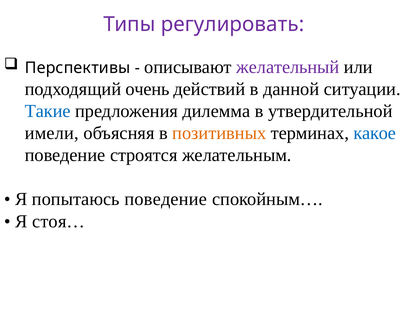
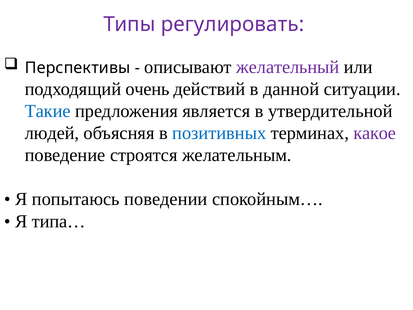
дилемма: дилемма -> является (216, 111)
имели: имели -> людей (52, 133)
позитивных colour: orange -> blue (219, 133)
какое colour: blue -> purple (375, 133)
попытаюсь поведение: поведение -> поведении (166, 199)
стоя…: стоя… -> типа… (59, 221)
